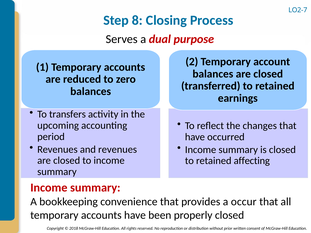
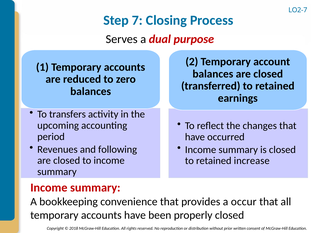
8: 8 -> 7 (137, 20)
and revenues: revenues -> following (118, 150)
affecting: affecting -> increase (252, 161)
